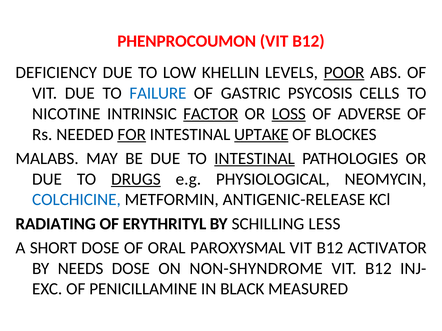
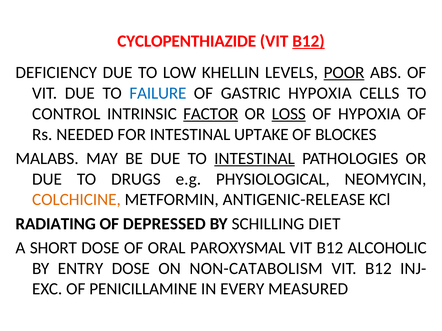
PHENPROCOUMON: PHENPROCOUMON -> CYCLOPENTHIAZIDE (187, 41)
B12 underline: none -> present (308, 41)
GASTRIC PSYCOSIS: PSYCOSIS -> HYPOXIA (320, 93)
NICOTINE: NICOTINE -> CONTROL (66, 114)
OF ADVERSE: ADVERSE -> HYPOXIA (369, 114)
FOR underline: present -> none (132, 135)
UPTAKE underline: present -> none (261, 135)
DRUGS underline: present -> none (136, 179)
COLCHICINE colour: blue -> orange (76, 200)
ERYTHRITYL: ERYTHRITYL -> DEPRESSED (164, 224)
LESS: LESS -> DIET (324, 224)
ACTIVATOR: ACTIVATOR -> ALCOHOLIC (387, 248)
NEEDS: NEEDS -> ENTRY (80, 269)
NON-SHYNDROME: NON-SHYNDROME -> NON-CATABOLISM (256, 269)
BLACK: BLACK -> EVERY (242, 289)
